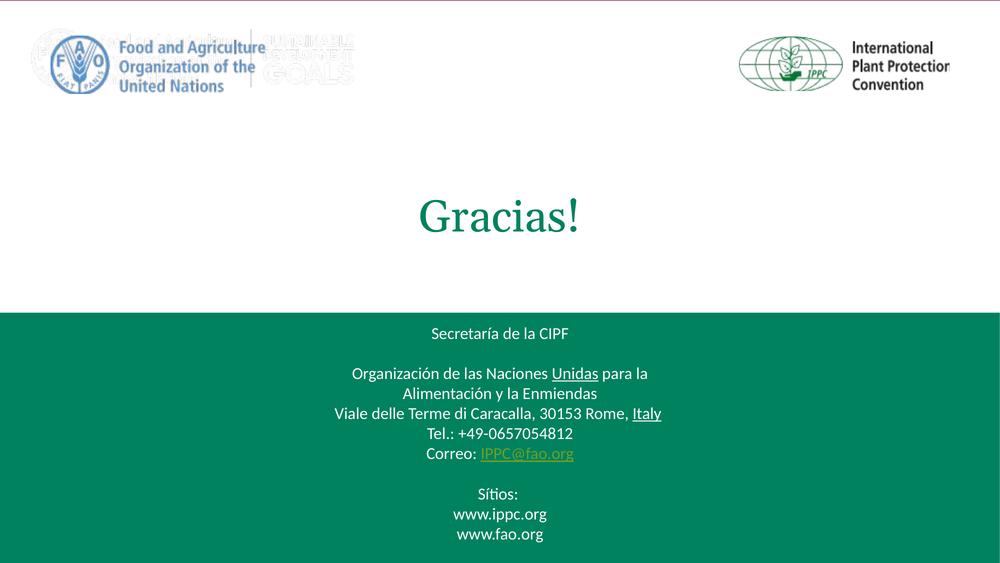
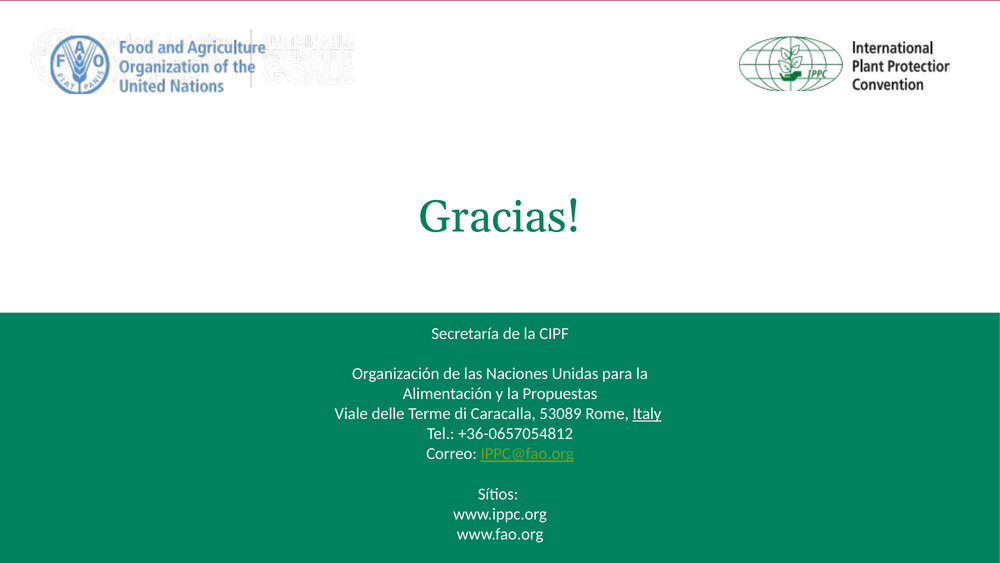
Unidas underline: present -> none (575, 373)
Enmiendas: Enmiendas -> Propuestas (560, 393)
30153: 30153 -> 53089 (561, 413)
+49-0657054812: +49-0657054812 -> +36-0657054812 (516, 434)
